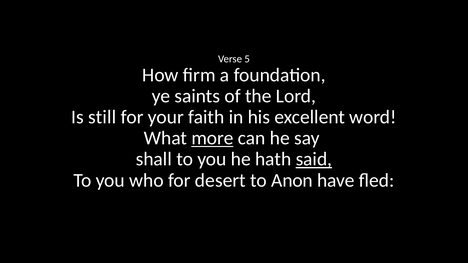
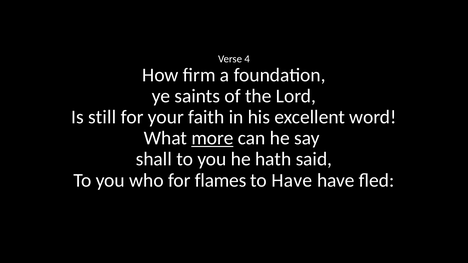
5: 5 -> 4 (247, 59)
said underline: present -> none (314, 159)
desert: desert -> flames (221, 180)
to Anon: Anon -> Have (292, 180)
